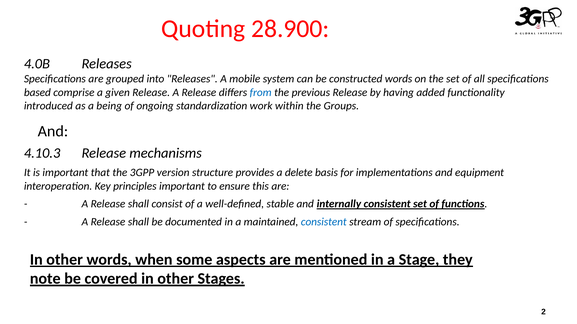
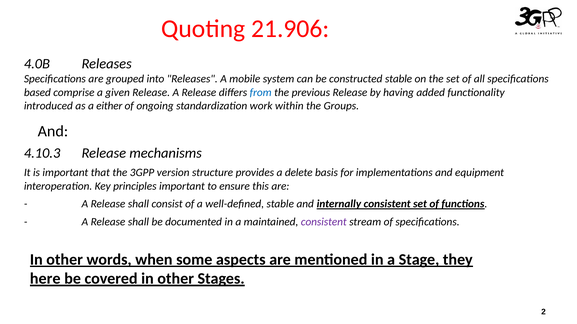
28.900: 28.900 -> 21.906 (290, 29)
constructed words: words -> stable (399, 79)
being: being -> either (109, 106)
consistent colour: blue -> purple (324, 222)
note: note -> here (45, 279)
